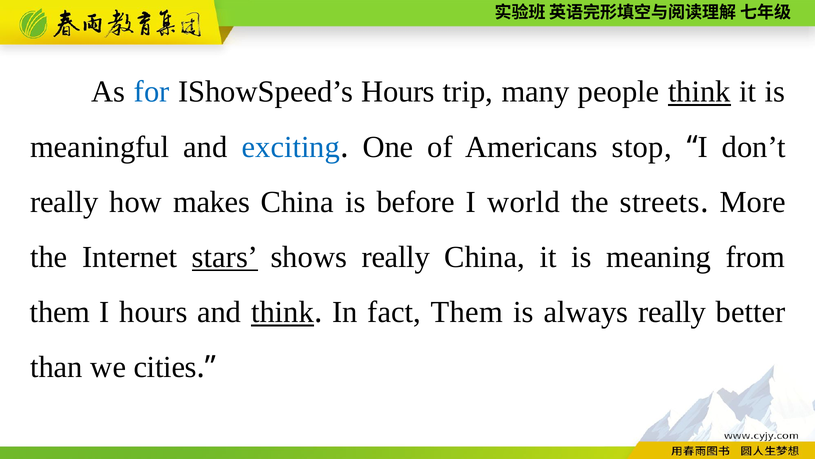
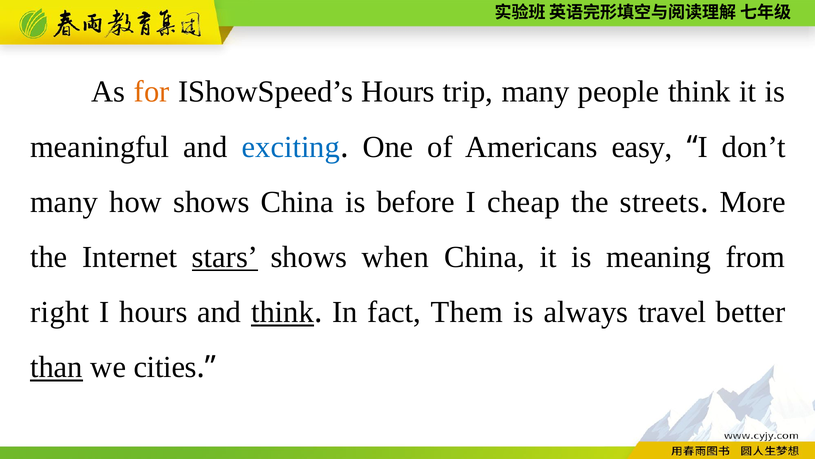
for colour: blue -> orange (152, 92)
think underline: present -> none (699, 92)
stop: stop -> easy (642, 147)
really: really -> many (64, 202)
how makes: makes -> shows (211, 202)
world: world -> cheap (524, 202)
shows really: really -> when (396, 257)
them: them -> right (60, 312)
always really: really -> travel (672, 312)
than underline: none -> present (57, 367)
